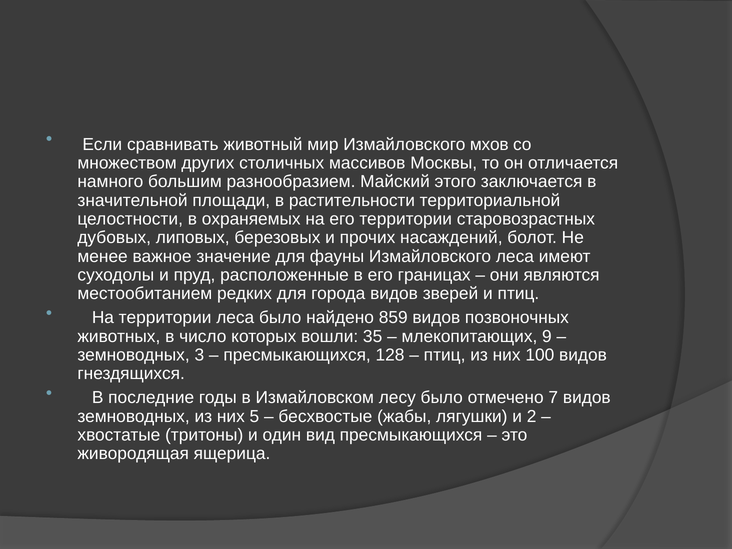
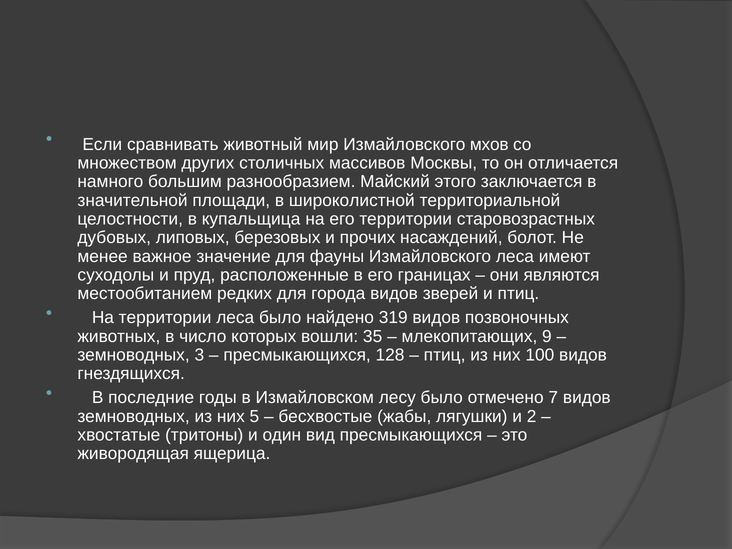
растительности: растительности -> широколистной (352, 200)
охраняемых: охраняемых -> купальщица (251, 219)
859: 859 -> 319 (393, 318)
